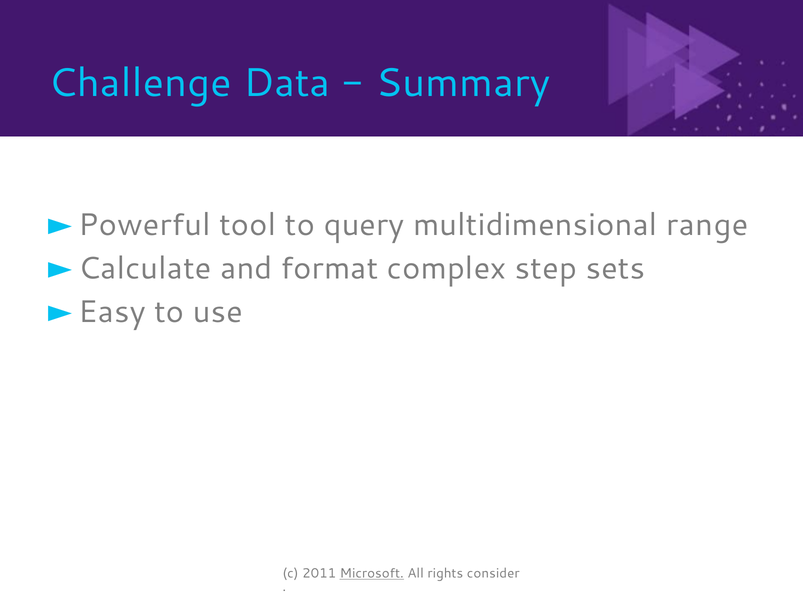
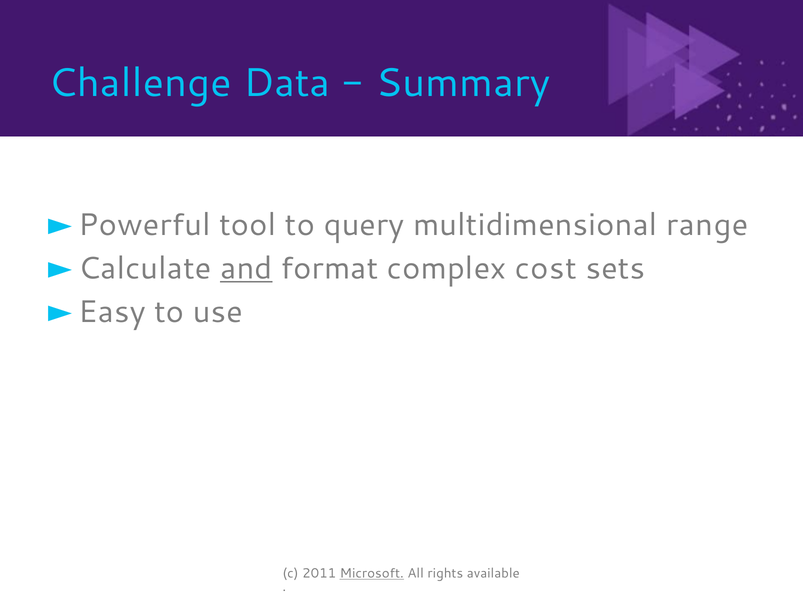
and underline: none -> present (246, 268)
step: step -> cost (546, 268)
consider: consider -> available (493, 574)
